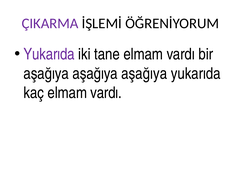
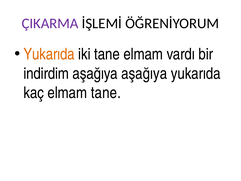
Yukarıda colour: purple -> orange (49, 54)
aşağıya: aşağıya -> indirdim (46, 73)
kaç elmam vardı: vardı -> tane (106, 93)
